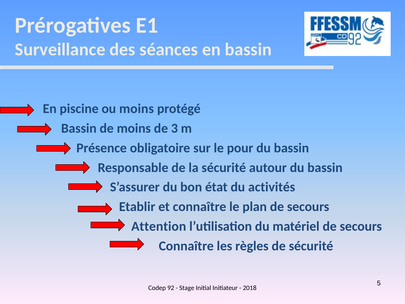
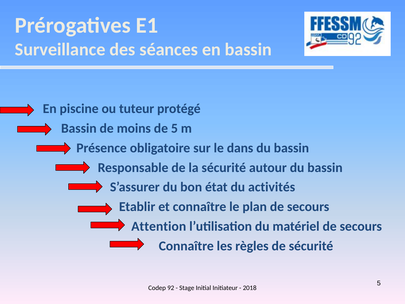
ou moins: moins -> tuteur (137, 109)
de 3: 3 -> 5 (174, 128)
pour: pour -> dans (240, 148)
